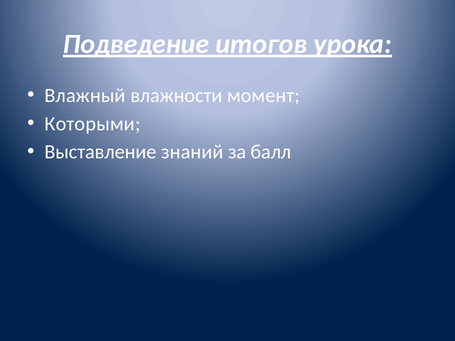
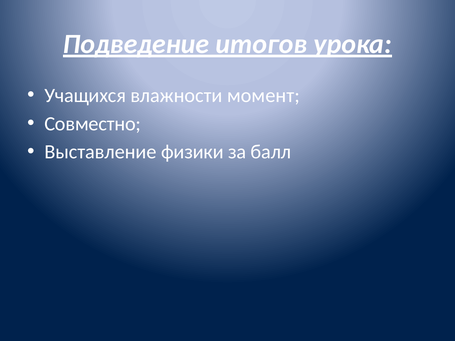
Влажный: Влажный -> Учащихся (85, 95)
Которыми: Которыми -> Совместно (93, 124)
знаний: знаний -> физики (192, 152)
